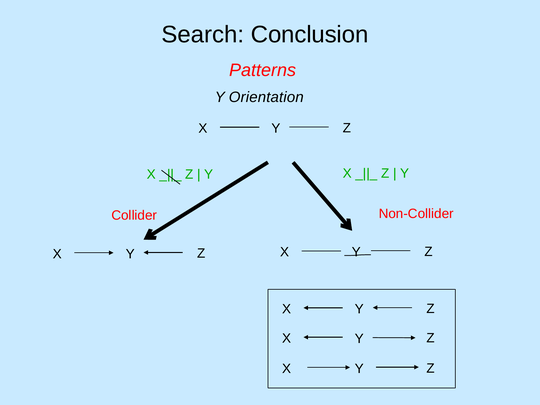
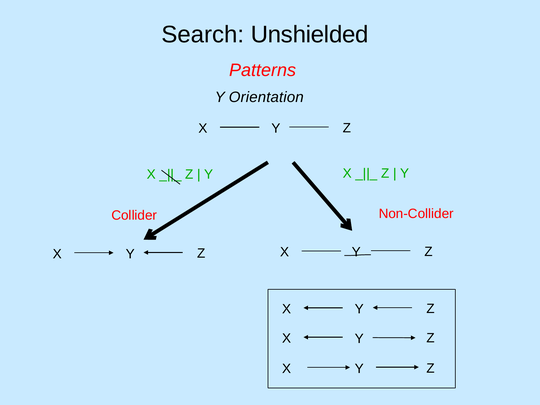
Conclusion: Conclusion -> Unshielded (310, 35)
